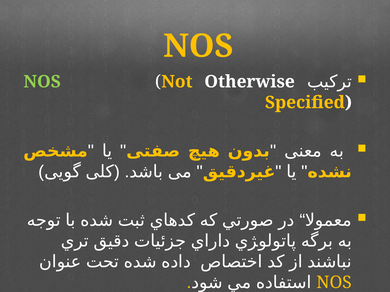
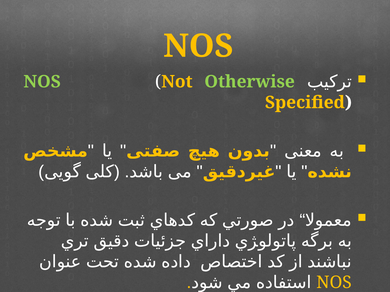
Otherwise colour: white -> light green (250, 82)
